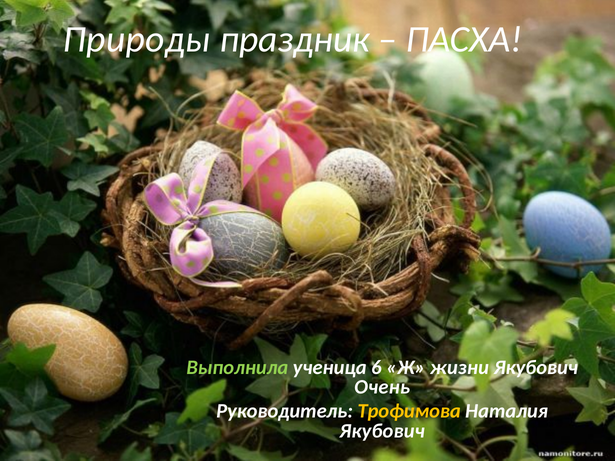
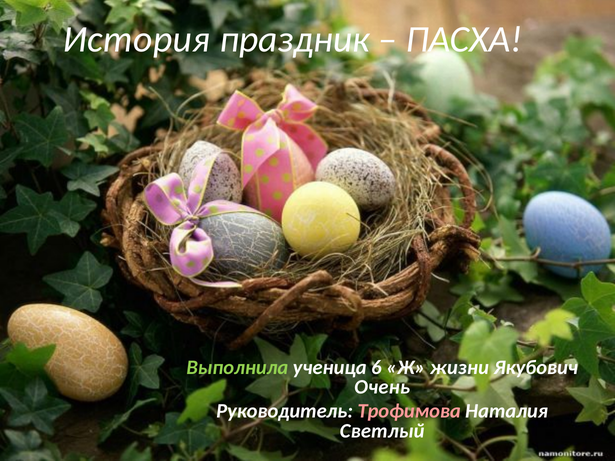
Природы: Природы -> История (136, 40)
Трофимова colour: yellow -> pink (409, 411)
Якубович: Якубович -> Светлый (382, 431)
